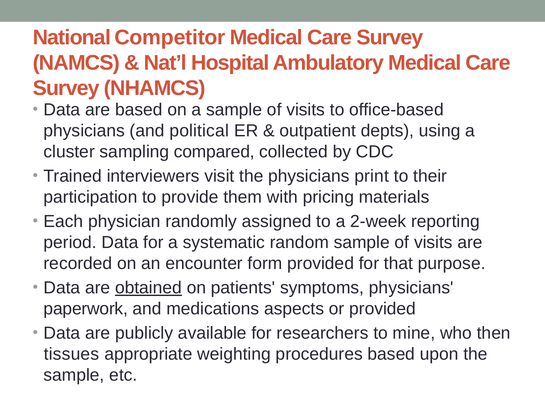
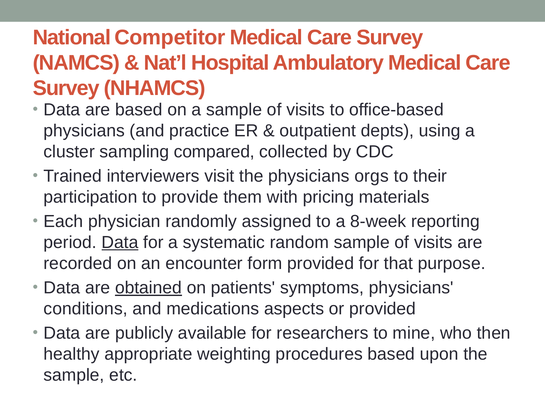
political: political -> practice (199, 131)
print: print -> orgs (372, 176)
2-week: 2-week -> 8-week (378, 221)
Data underline: none -> present (120, 242)
paperwork: paperwork -> conditions (86, 309)
tissues: tissues -> healthy (72, 354)
